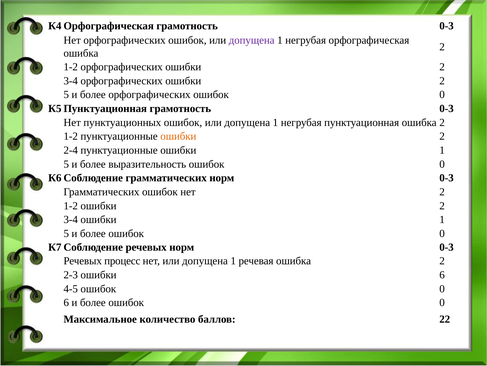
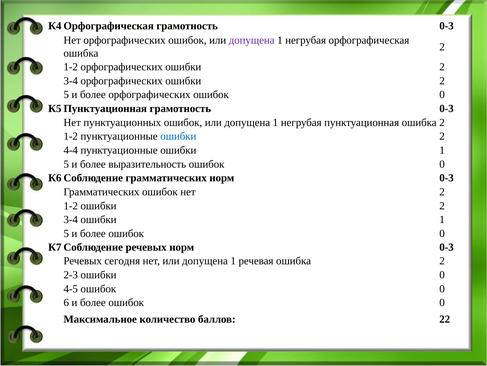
ошибки colour: orange -> blue (178, 136)
2-4: 2-4 -> 4-4 (71, 150)
процесс: процесс -> сегодня (122, 260)
ошибки 6: 6 -> 0 (442, 274)
